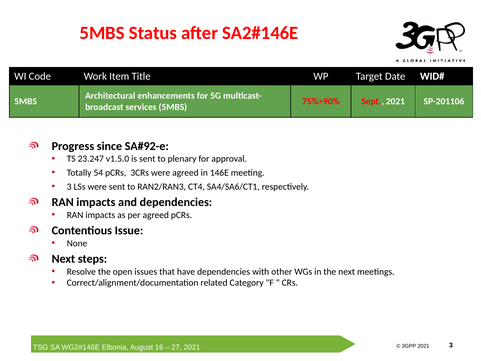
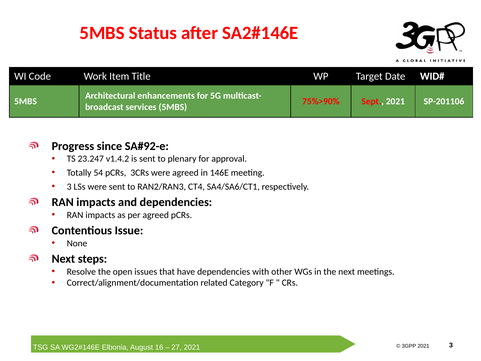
v1.5.0: v1.5.0 -> v1.4.2 (118, 159)
